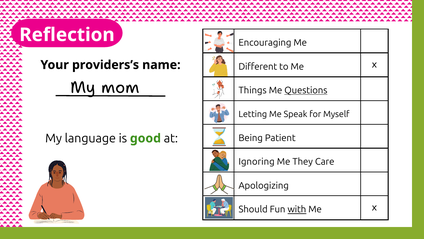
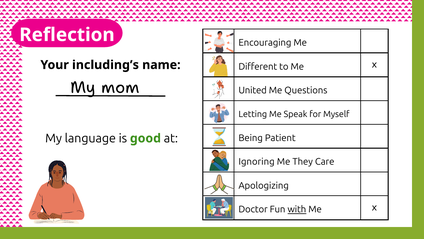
providers’s: providers’s -> including’s (105, 65)
Things: Things -> United (253, 90)
Questions underline: present -> none (306, 90)
Should: Should -> Doctor (253, 209)
